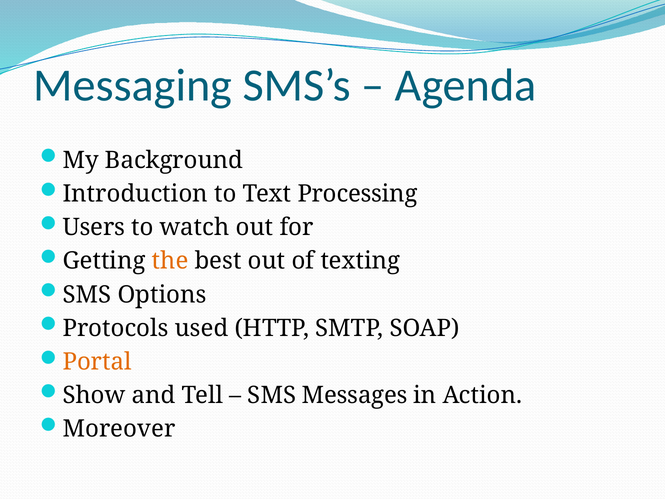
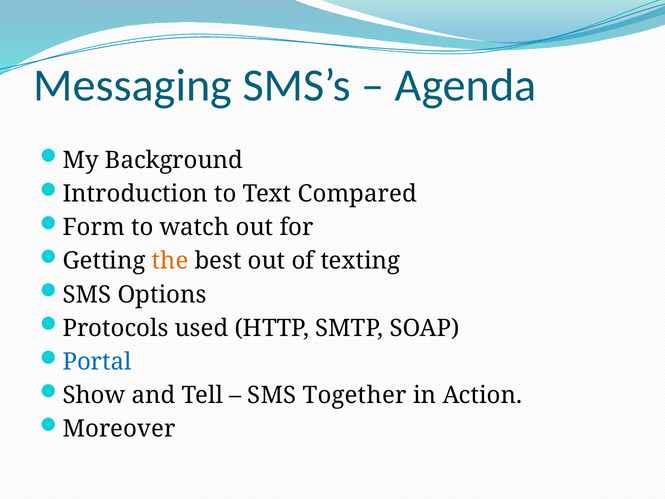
Processing: Processing -> Compared (357, 194)
Users: Users -> Form (94, 227)
Portal colour: orange -> blue (97, 362)
Messages: Messages -> Together (354, 395)
